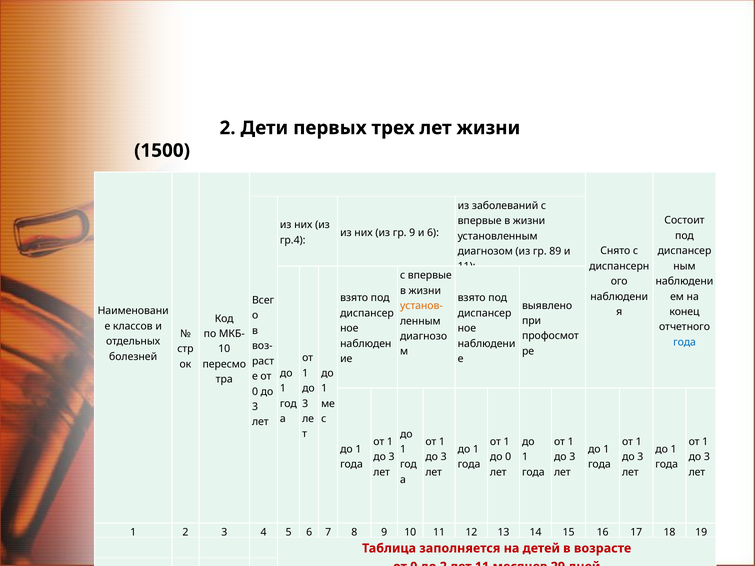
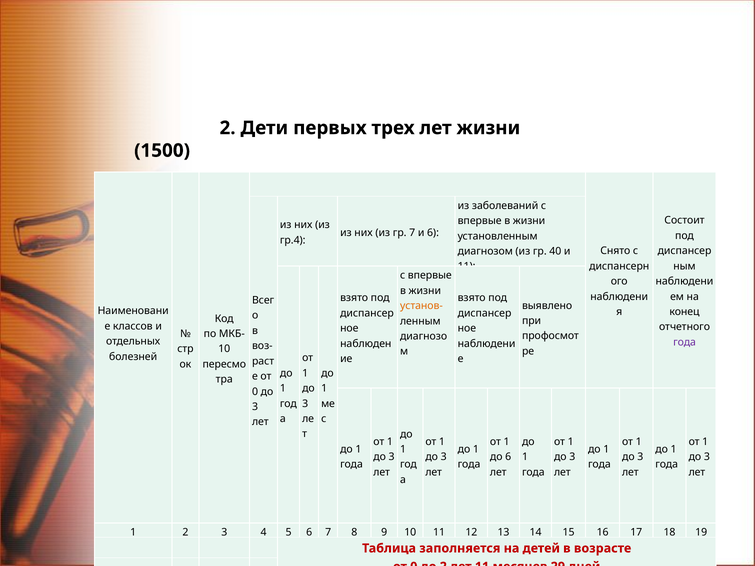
гр 9: 9 -> 7 (412, 233)
89: 89 -> 40 (555, 251)
года colour: blue -> purple (685, 342)
до 0: 0 -> 6 (508, 457)
